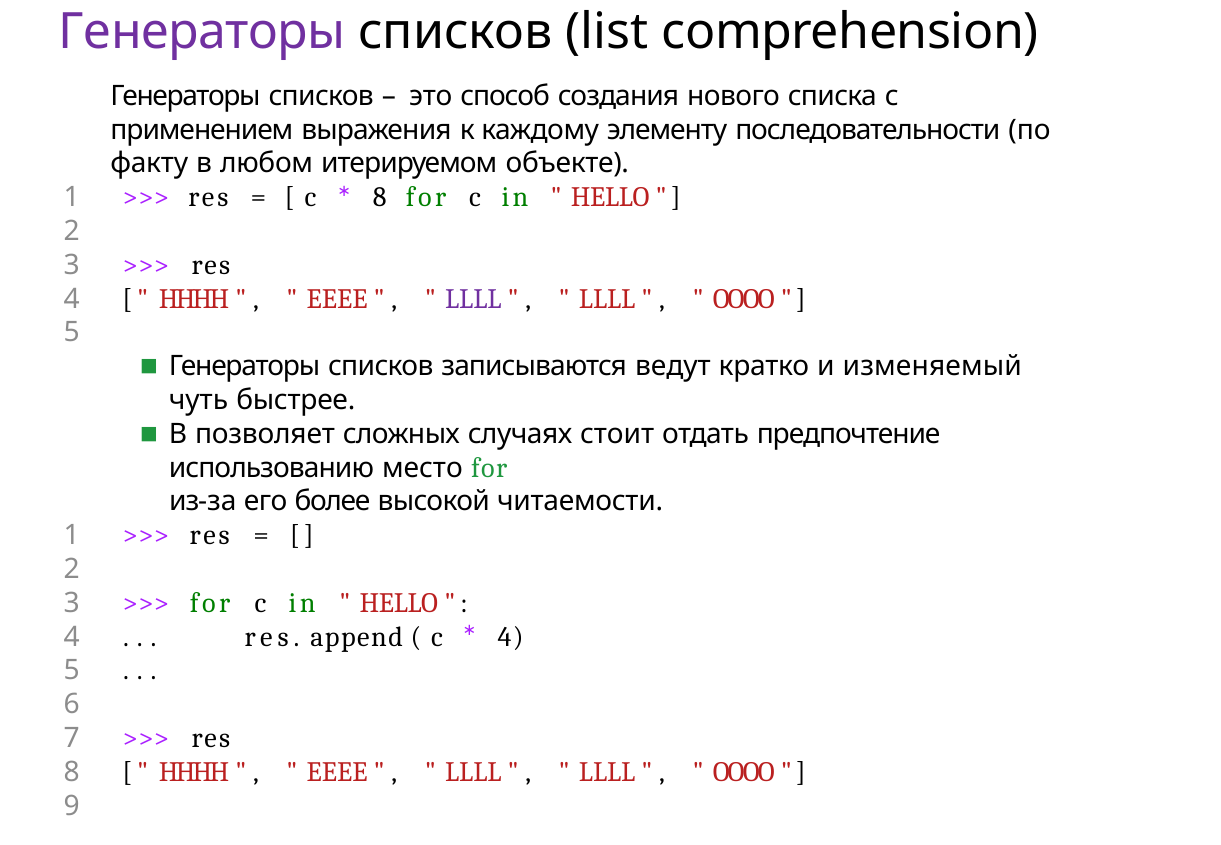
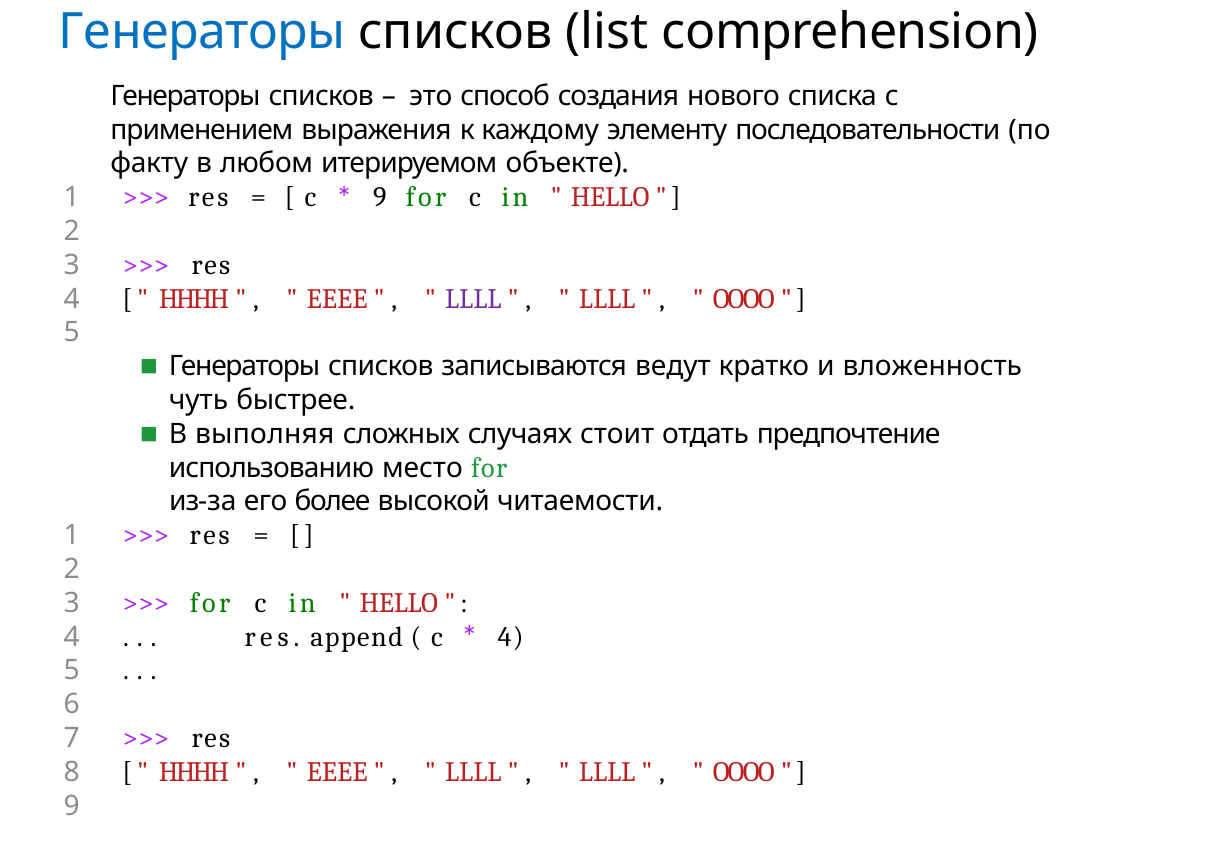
Генераторы colour: purple -> blue (202, 32)
8: 8 -> 9 (380, 198)
изменяемый: изменяемый -> вложенность (932, 367)
позволяет: позволяет -> выполняя (265, 434)
